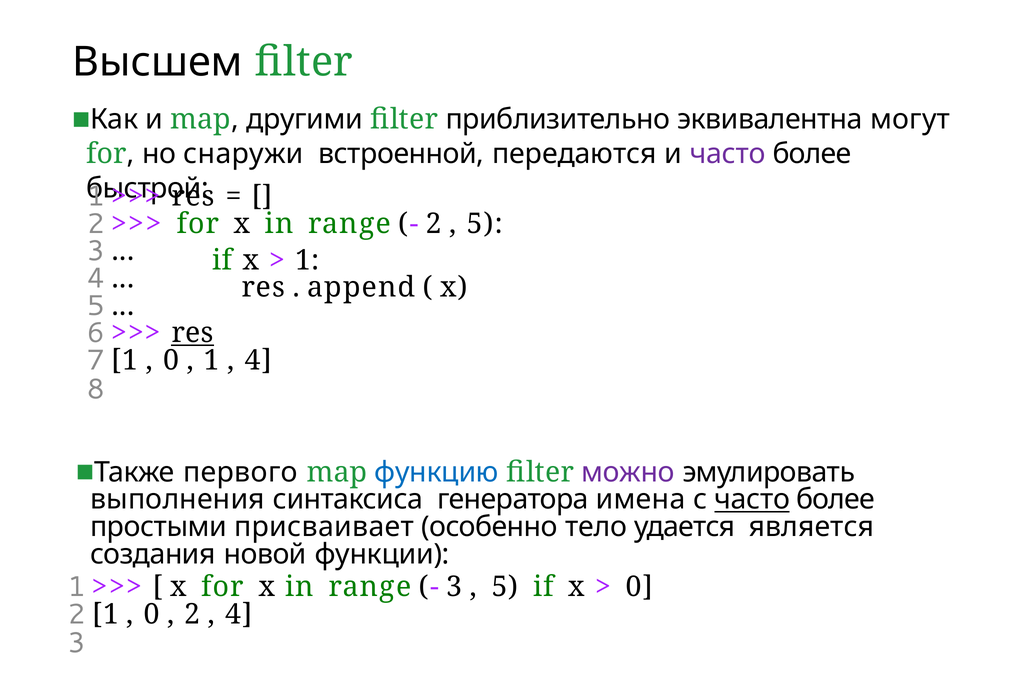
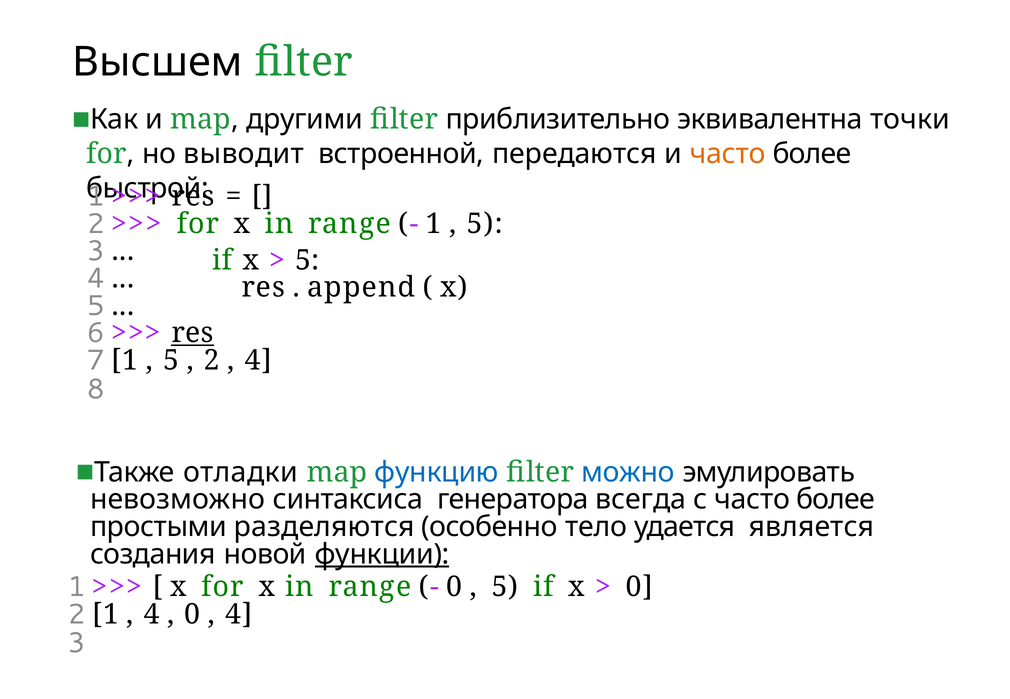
могут: могут -> точки (910, 119)
снаружи: снаружи -> выводит (244, 154)
часто colour: purple -> orange (728, 154)
2: 2 -> 1 (434, 224)
1: 1 -> 5 (307, 260)
0: 0 -> 5 (171, 361)
1: 1 -> 2 (212, 361)
первого: первого -> отладки (241, 472)
можно colour: purple -> blue (628, 472)
выполнения: выполнения -> невозможно (178, 500)
имена: имена -> всегда (641, 500)
часто underline: present -> none (752, 500)
присваивает: присваивает -> разделяются (324, 527)
функции underline: none -> present (382, 554)
3: 3 -> 0 (454, 587)
0: 0 -> 4 (152, 614)
2: 2 -> 0 (192, 614)
